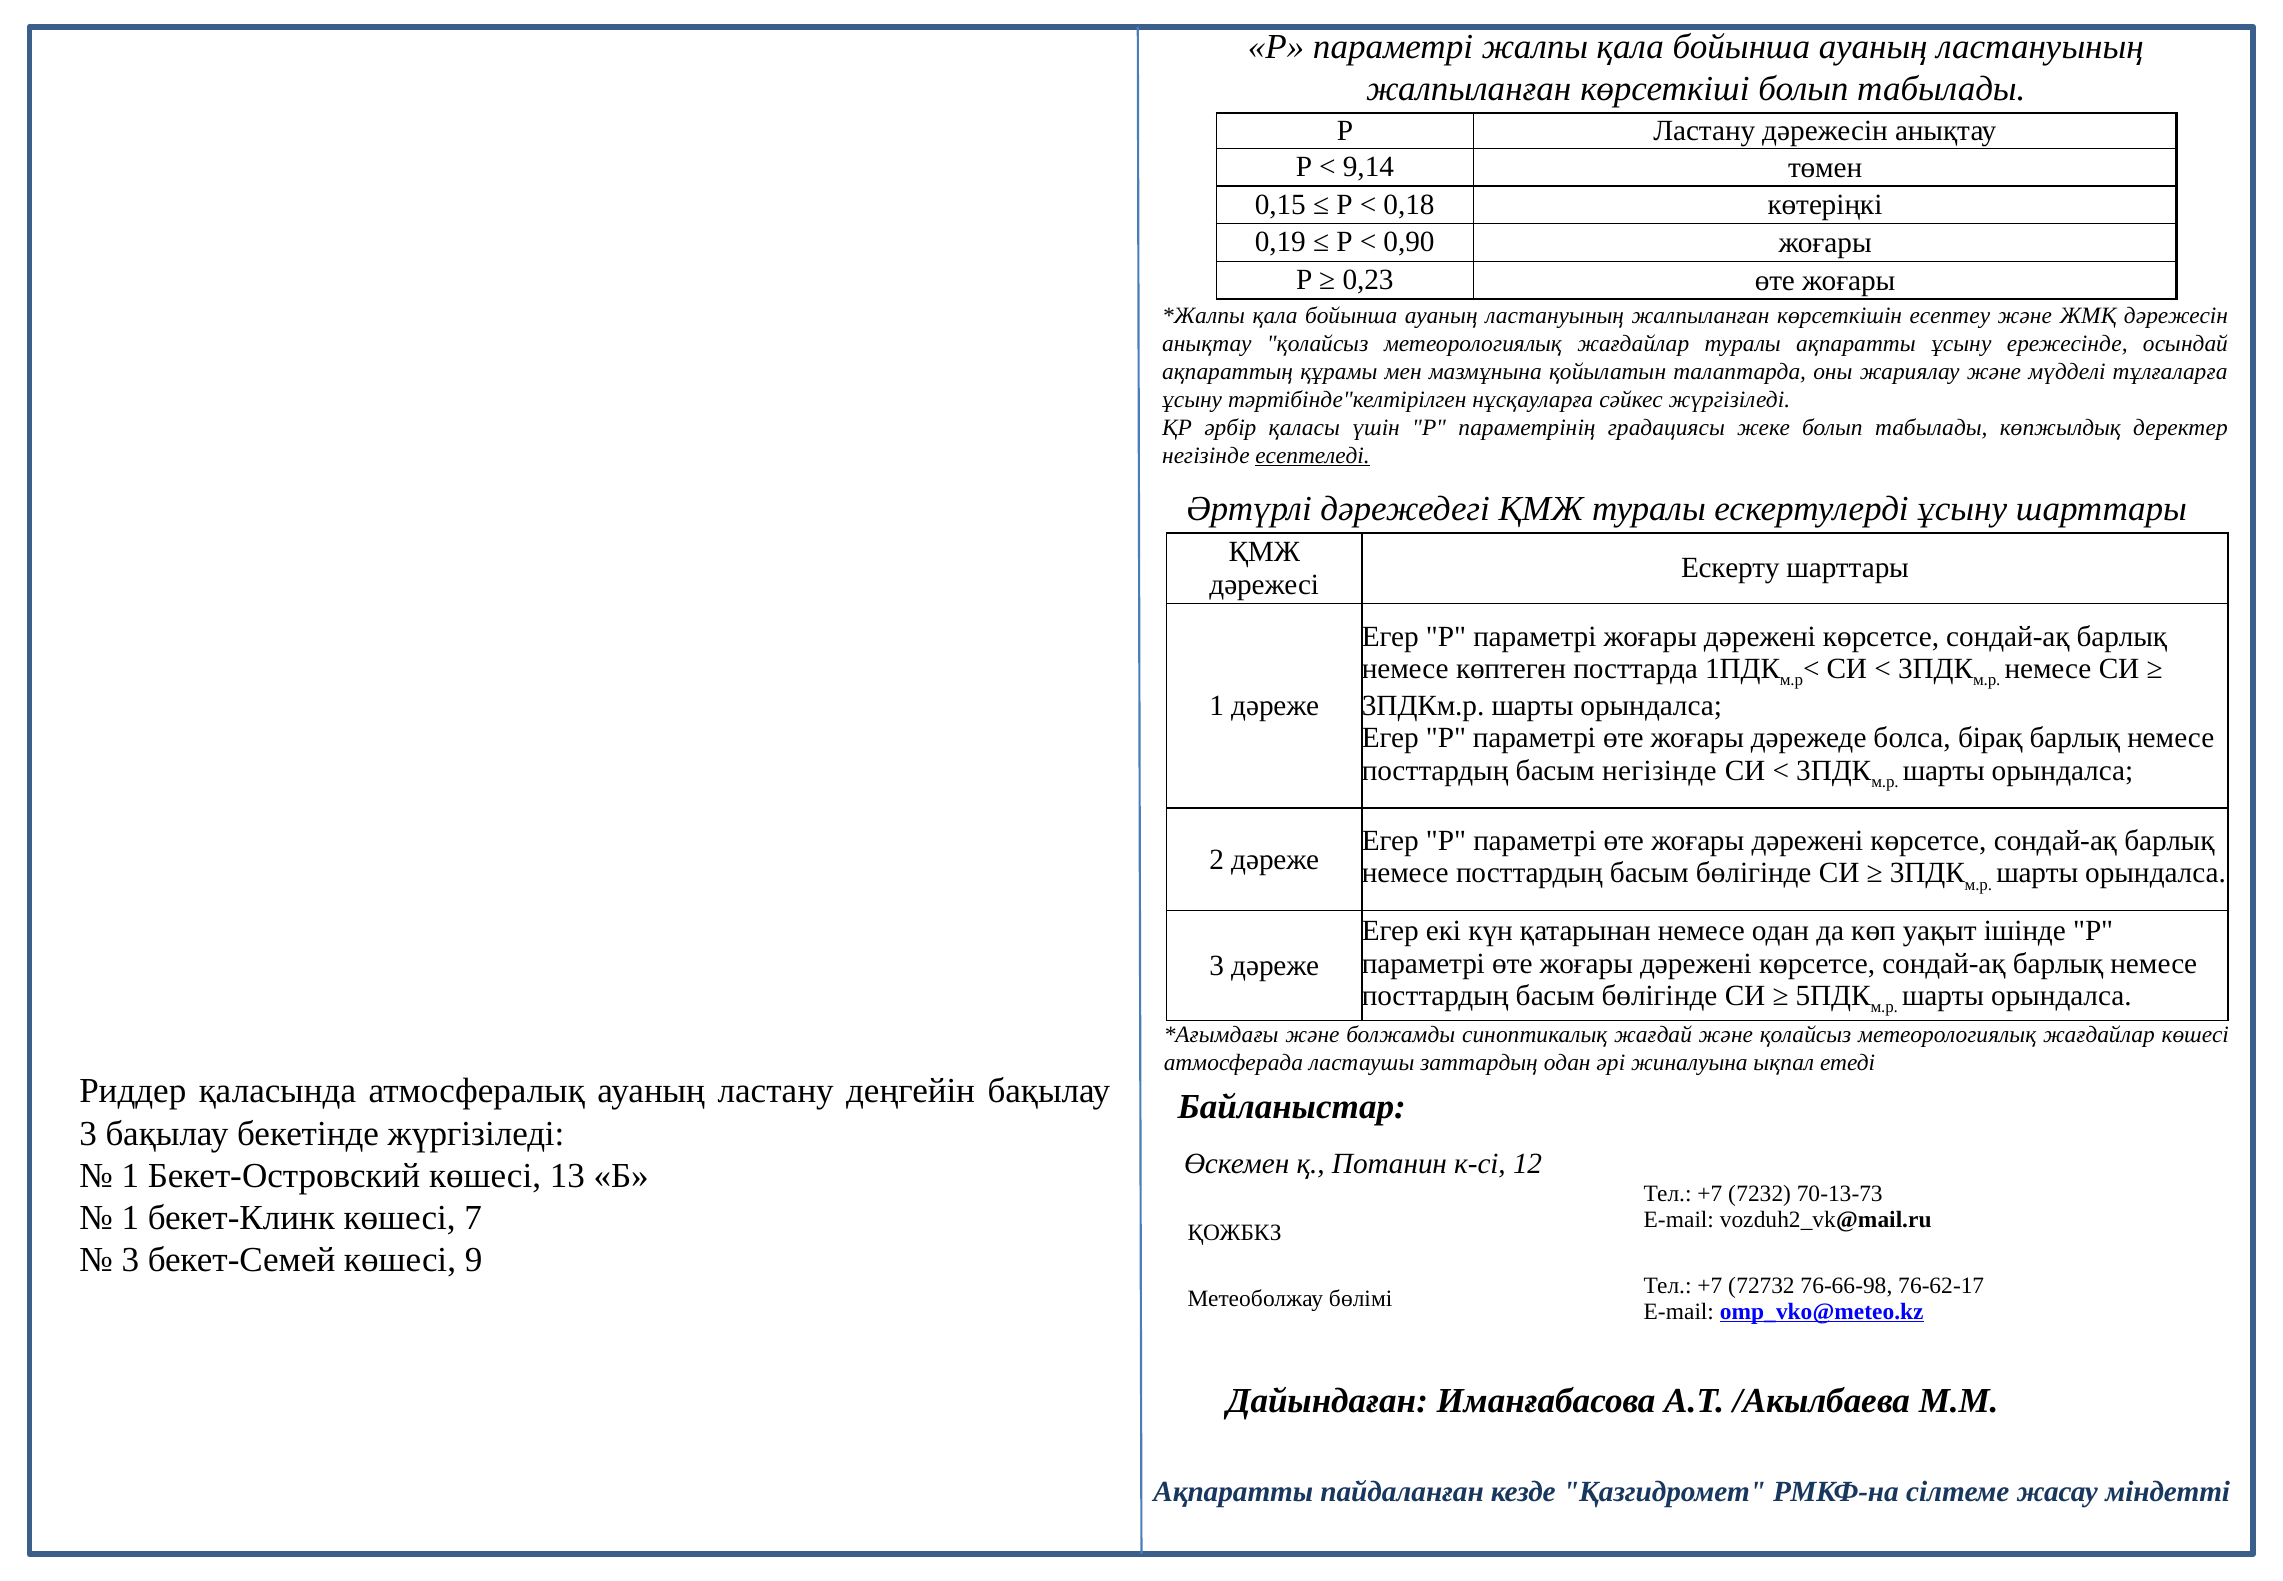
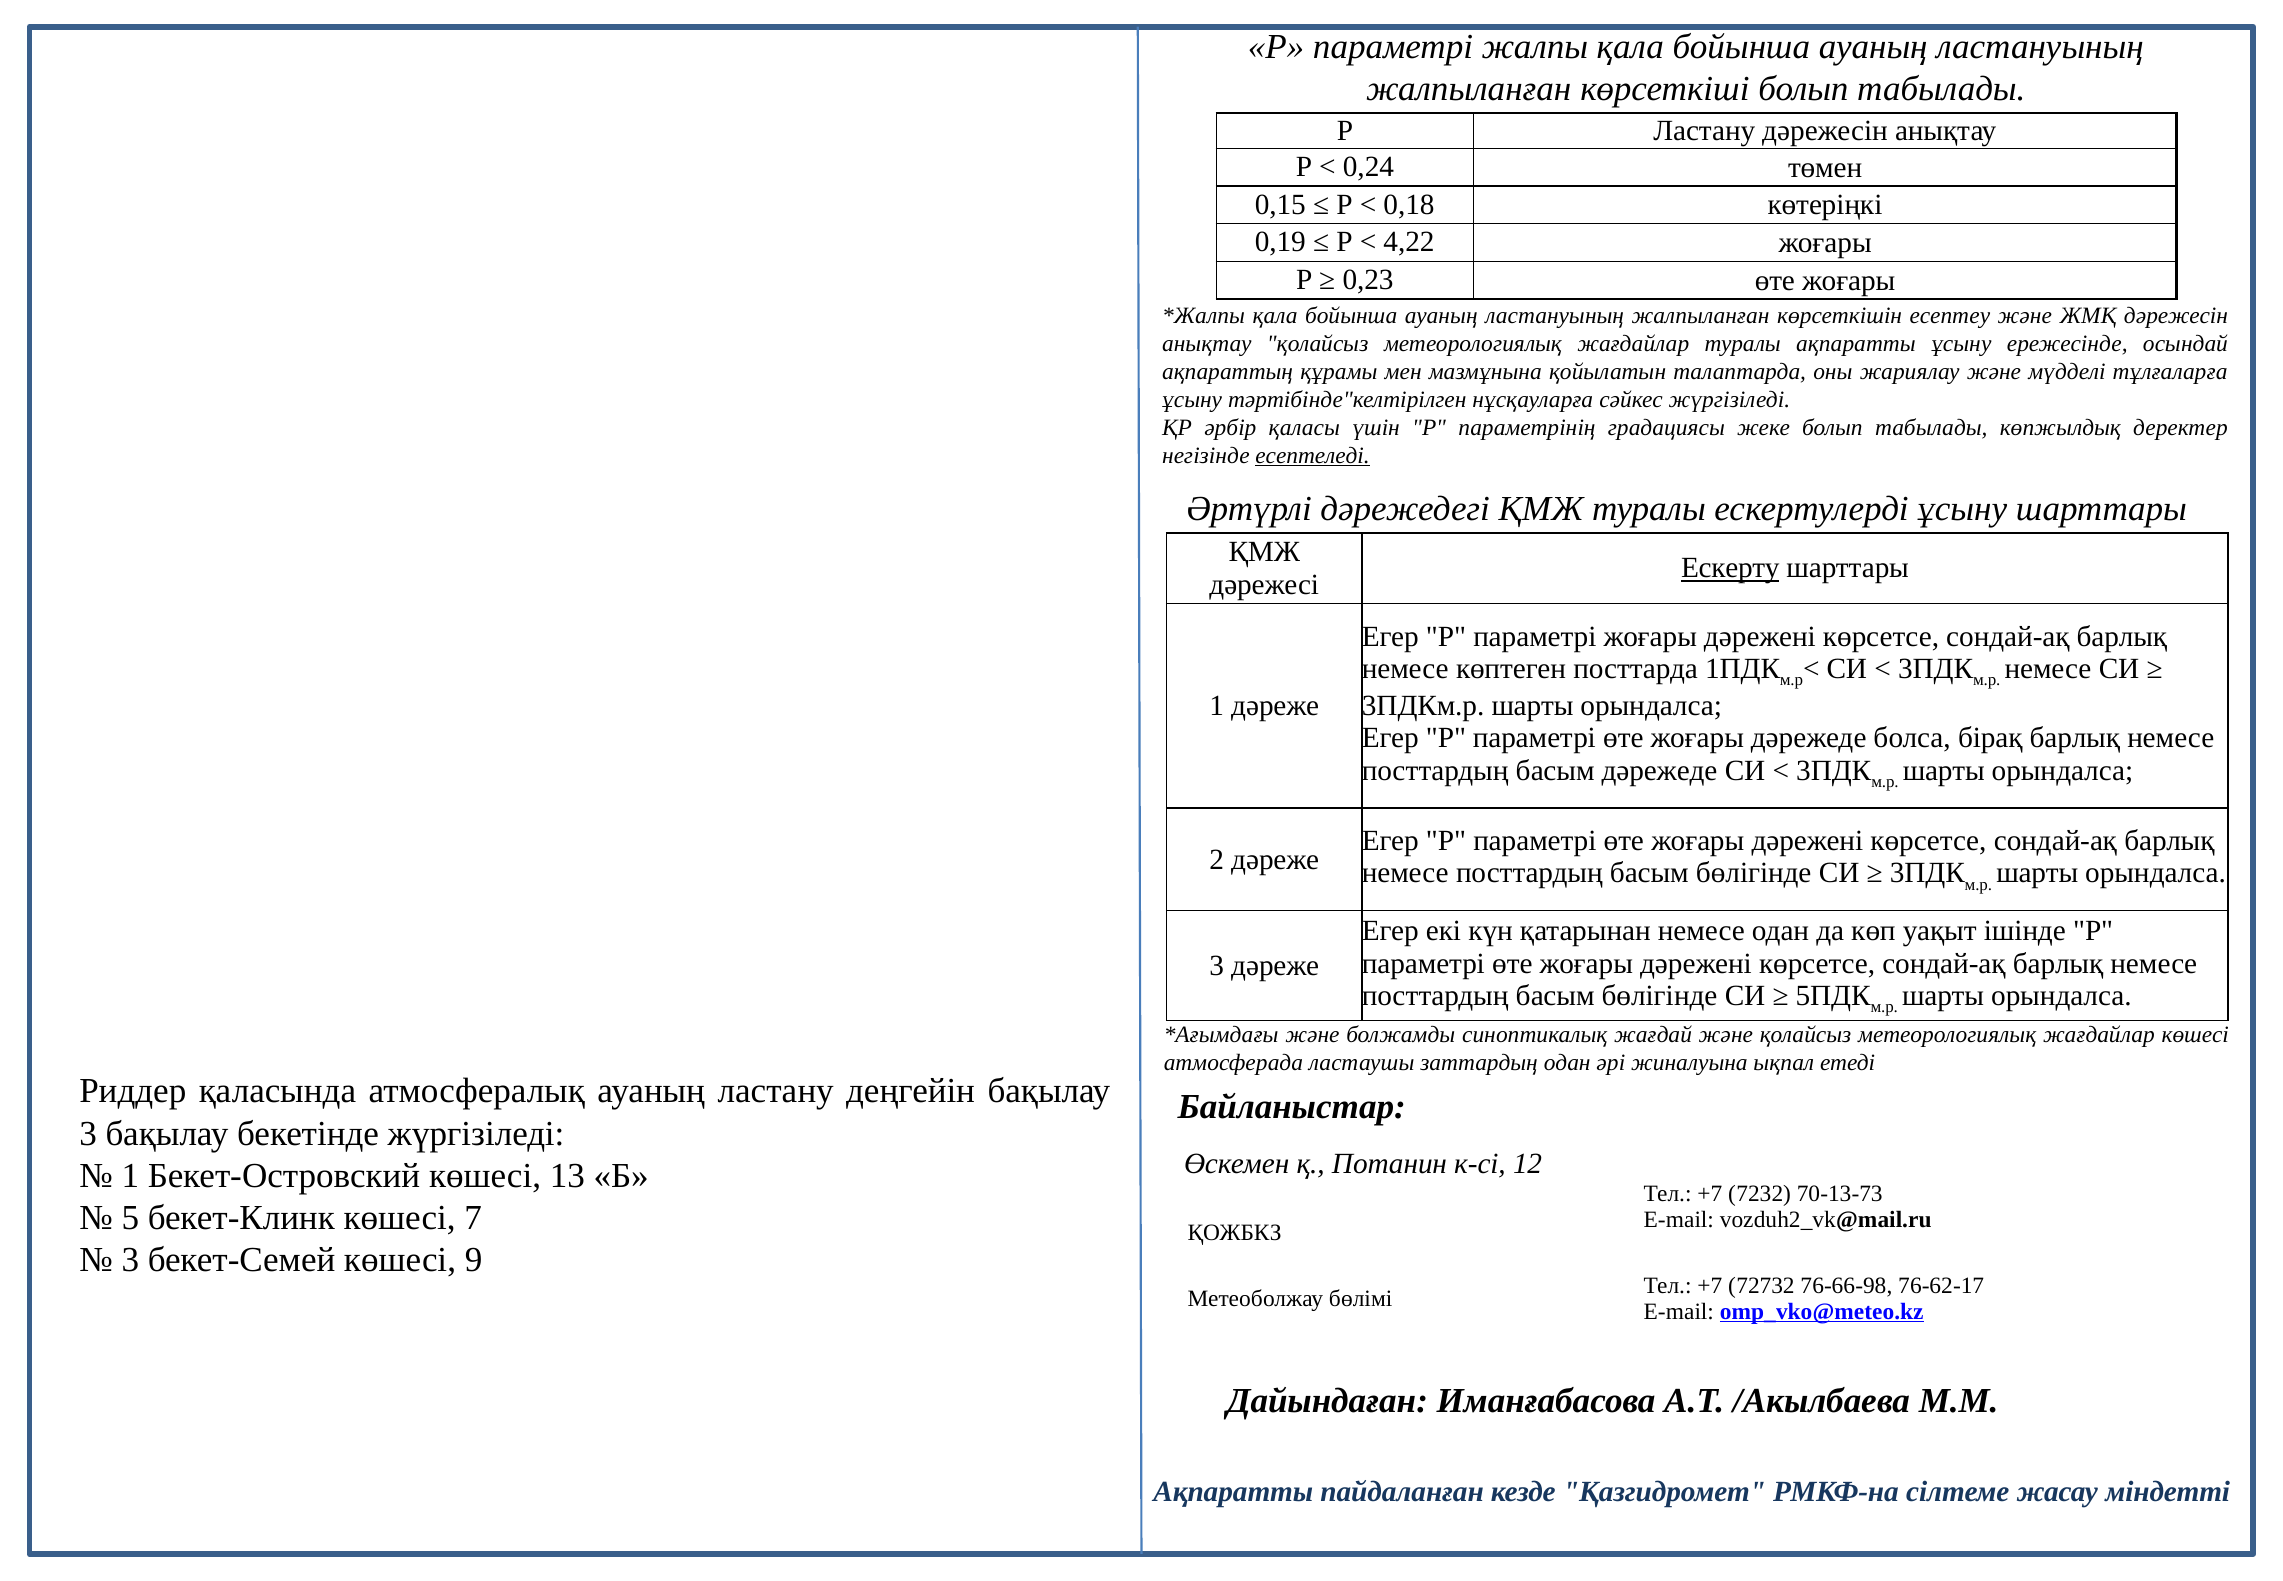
9,14: 9,14 -> 0,24 (1368, 167)
0,90: 0,90 -> 4,22 (1409, 242)
Ескерту underline: none -> present (1730, 568)
басым негізінде: негізінде -> дәрежеде (1660, 770)
1: 1 -> 5 (130, 1217)
